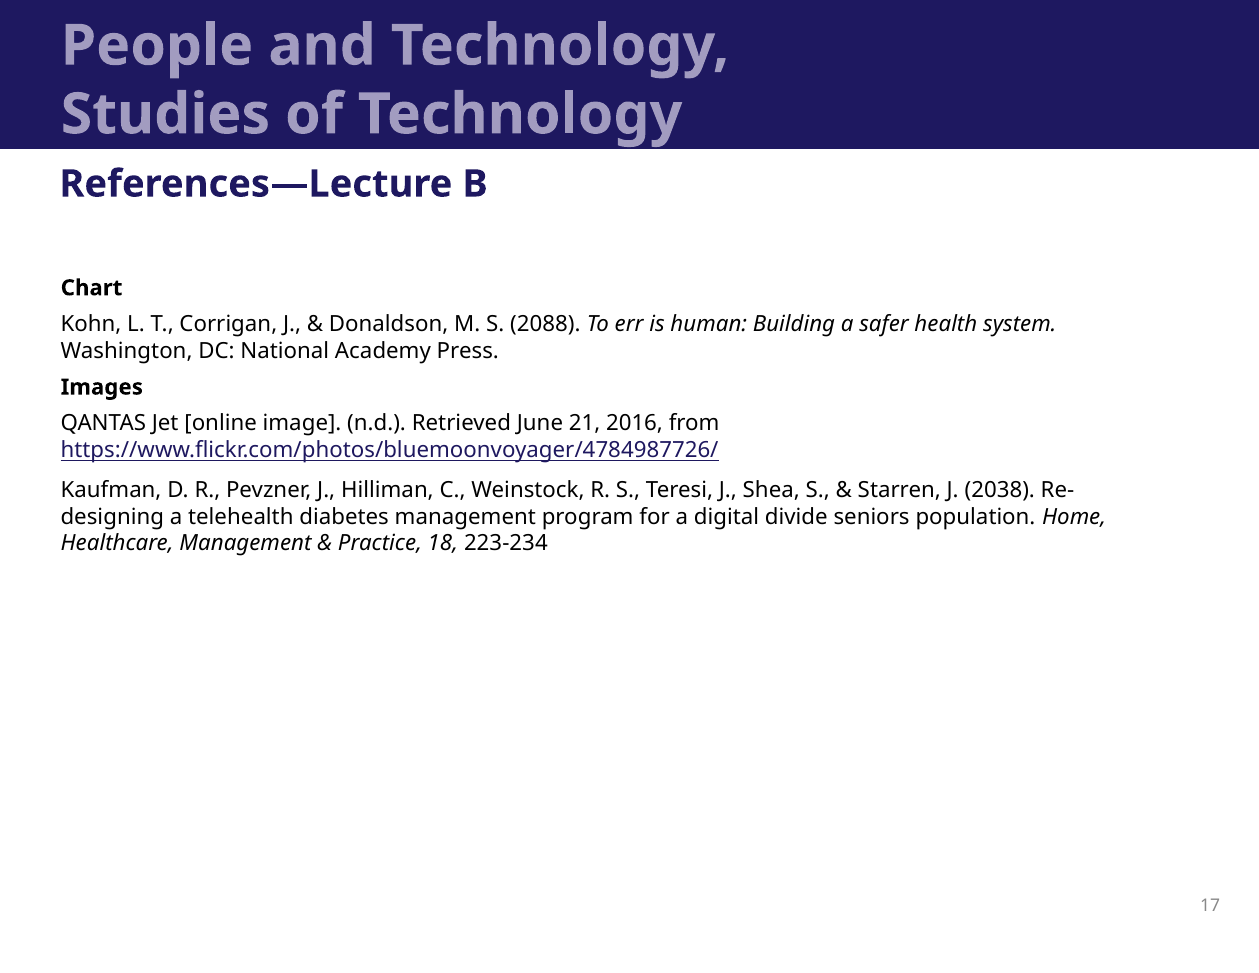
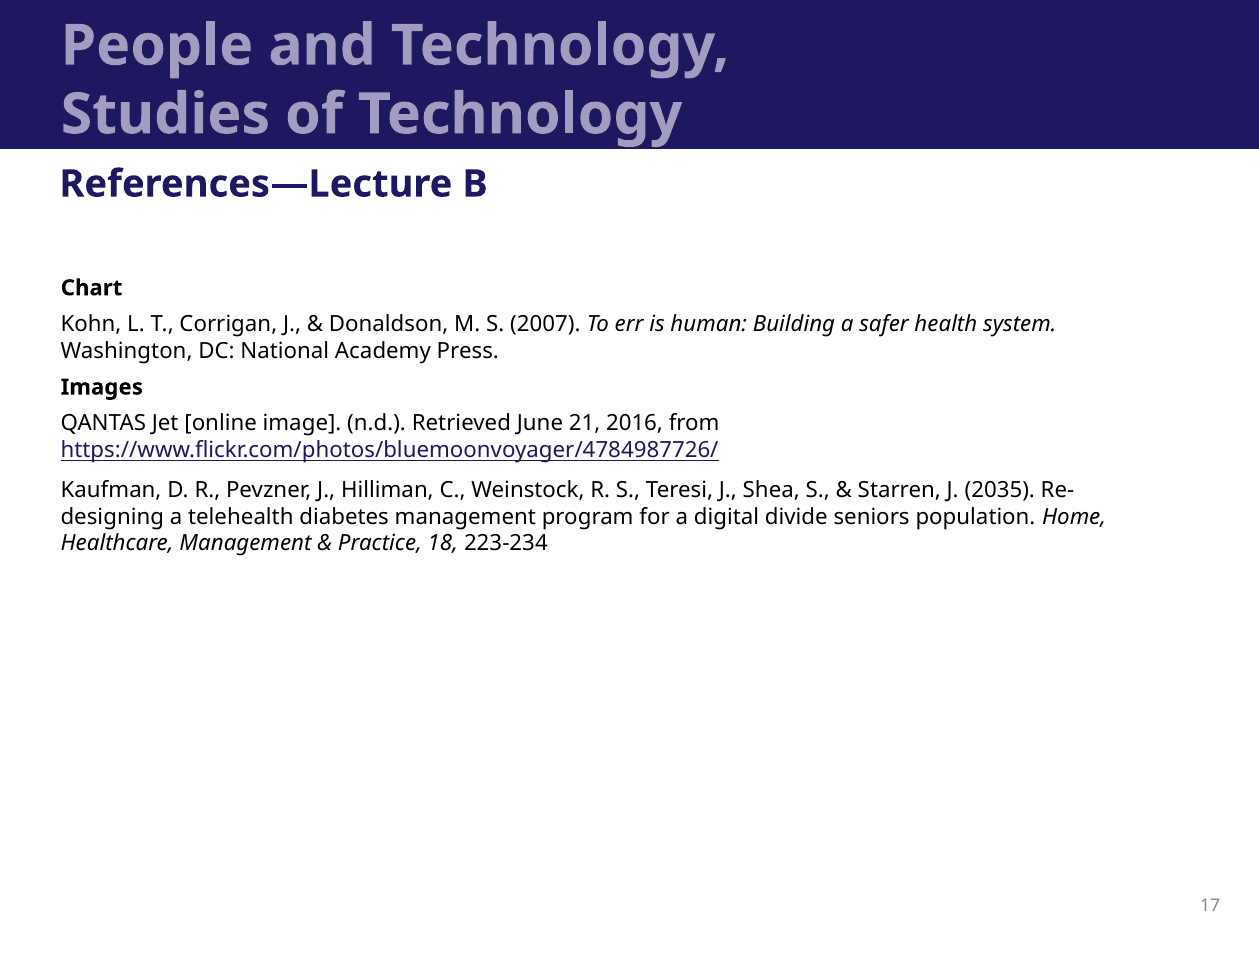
2088: 2088 -> 2007 (545, 324)
2038: 2038 -> 2035 (1000, 490)
